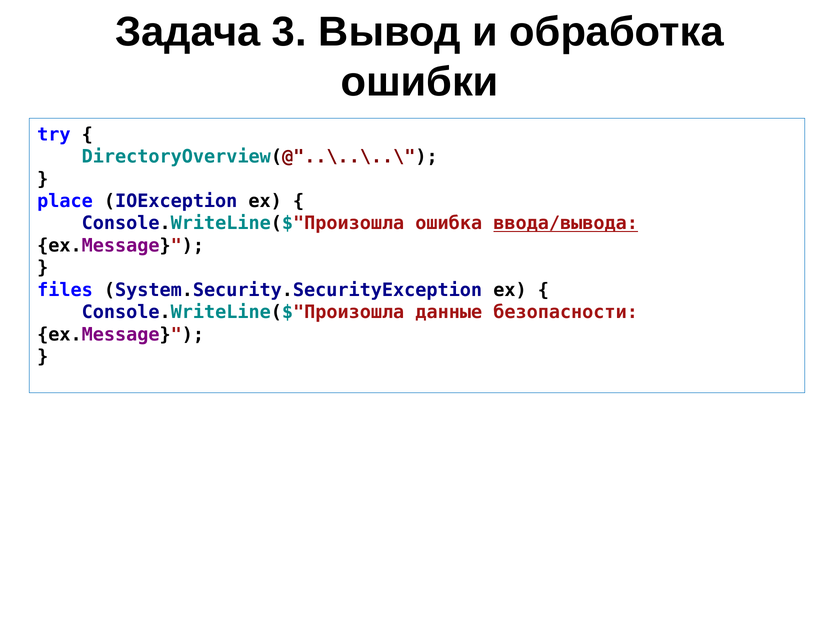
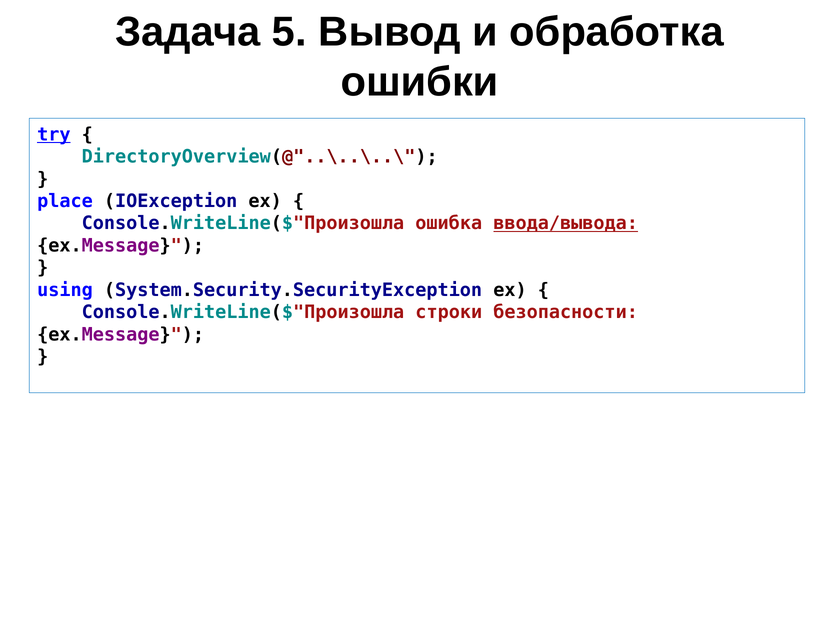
3: 3 -> 5 (289, 32)
try underline: none -> present (54, 135)
files: files -> using (65, 290)
данные: данные -> строки (449, 312)
